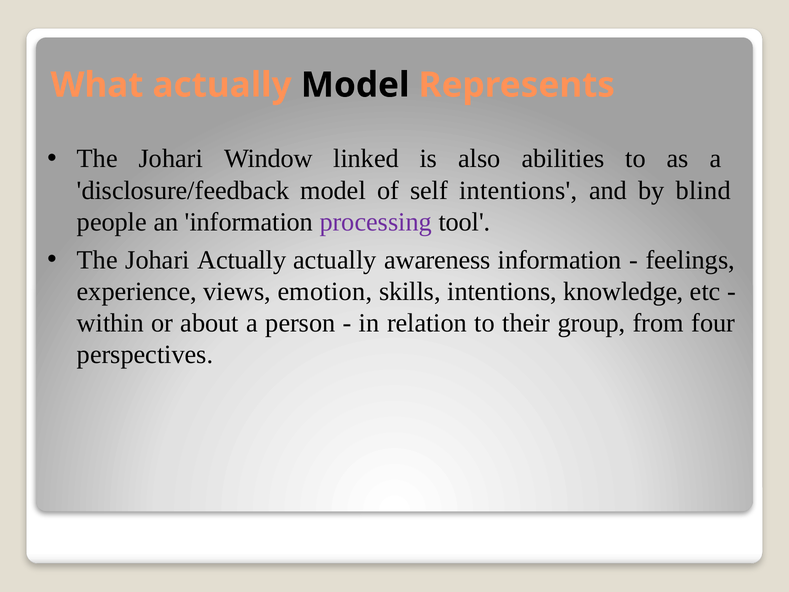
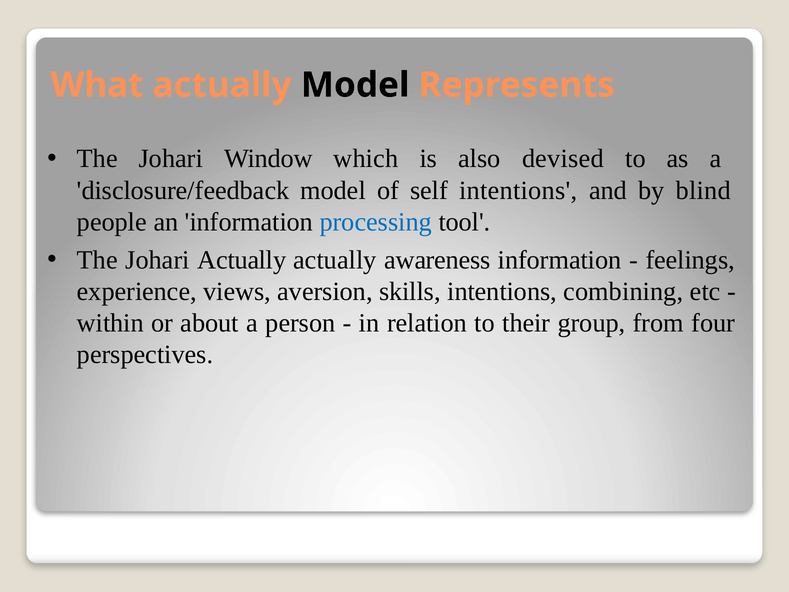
linked: linked -> which (366, 159)
abilities: abilities -> devised (563, 159)
processing colour: purple -> blue (376, 222)
emotion: emotion -> aversion (325, 291)
knowledge: knowledge -> combining (623, 291)
